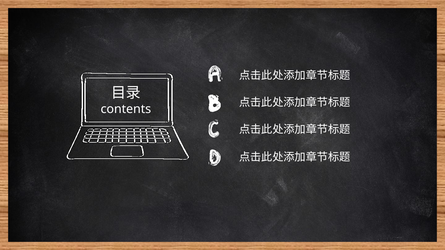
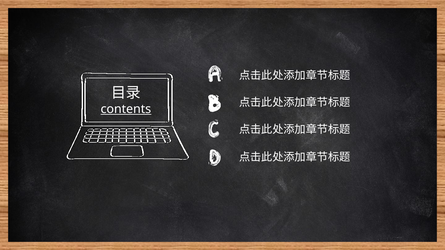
contents underline: none -> present (126, 109)
